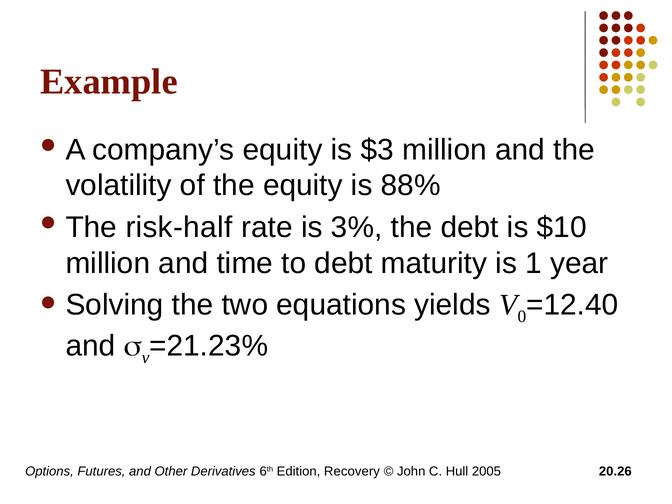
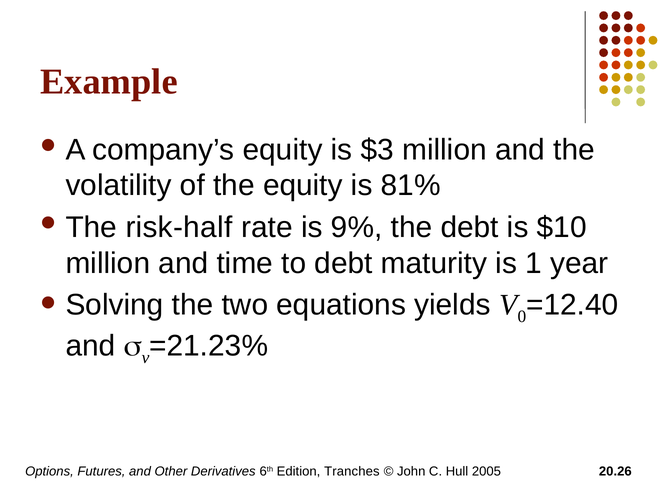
88%: 88% -> 81% (411, 186)
3%: 3% -> 9% (357, 227)
Recovery: Recovery -> Tranches (352, 471)
